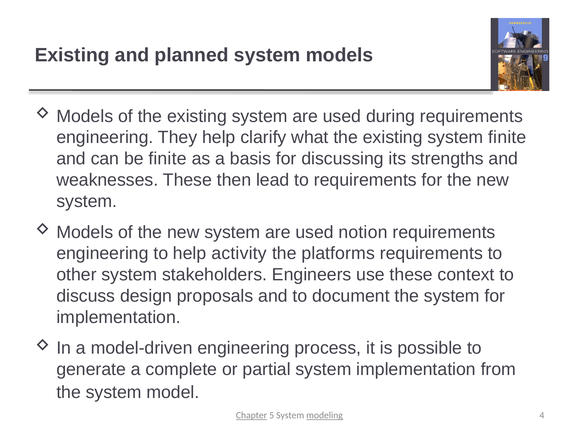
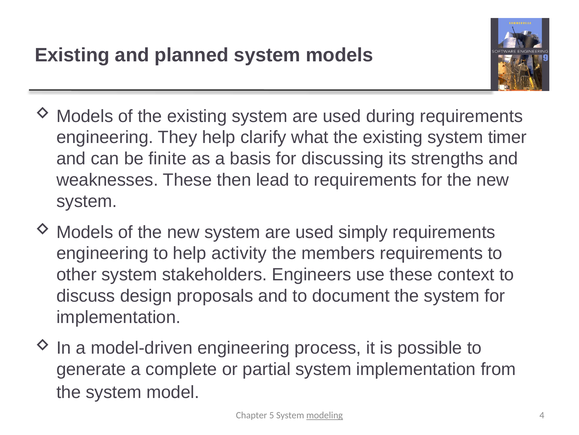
system finite: finite -> timer (507, 137)
notion: notion -> simply (363, 232)
platforms: platforms -> members (338, 253)
Chapter underline: present -> none (251, 415)
